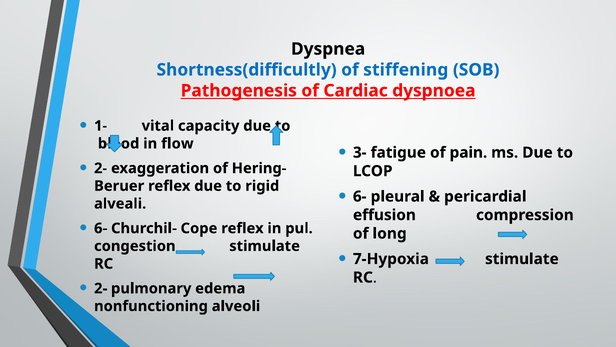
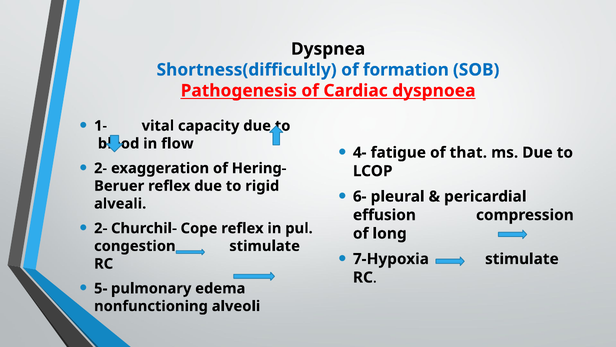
stiffening: stiffening -> formation (406, 70)
3-: 3- -> 4- (360, 152)
pain: pain -> that (468, 152)
6-: 6- -> 2- (101, 228)
2-: 2- -> 5- (101, 288)
